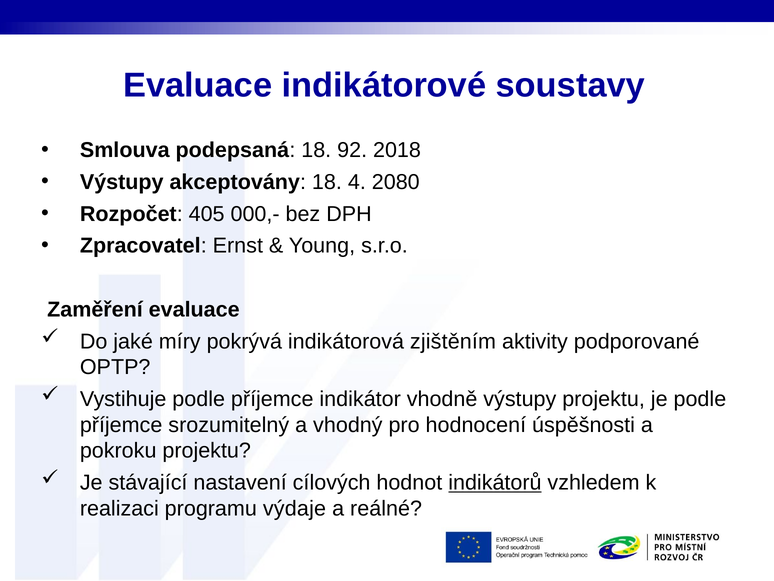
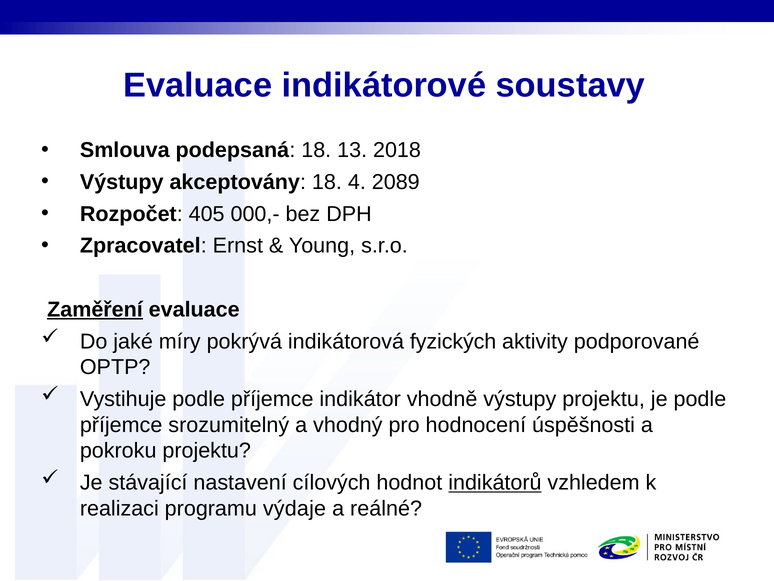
92: 92 -> 13 (352, 150)
2080: 2080 -> 2089 (396, 182)
Zaměření underline: none -> present (95, 309)
zjištěním: zjištěním -> fyzických (453, 341)
